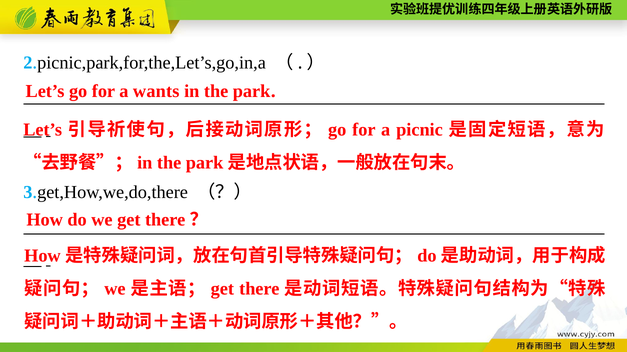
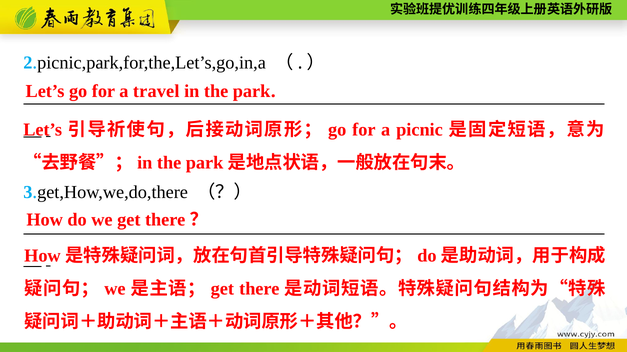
wants: wants -> travel (156, 91)
